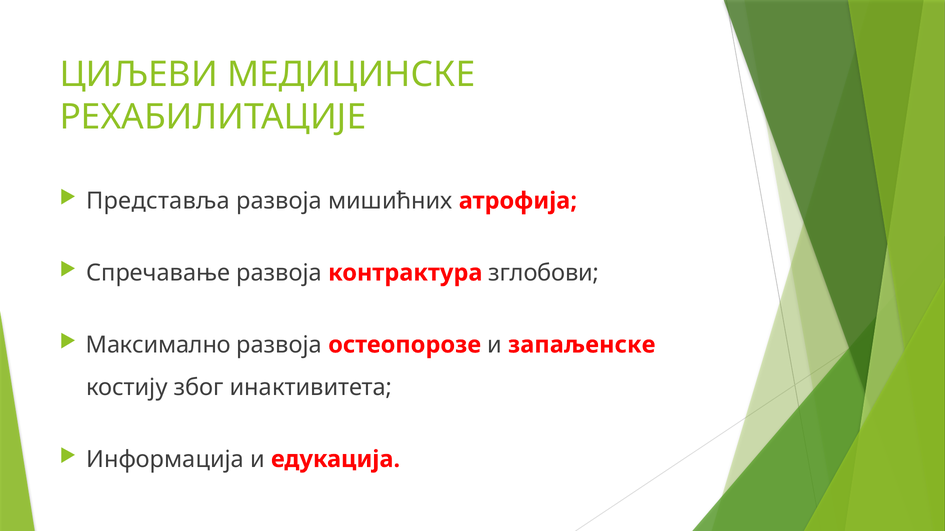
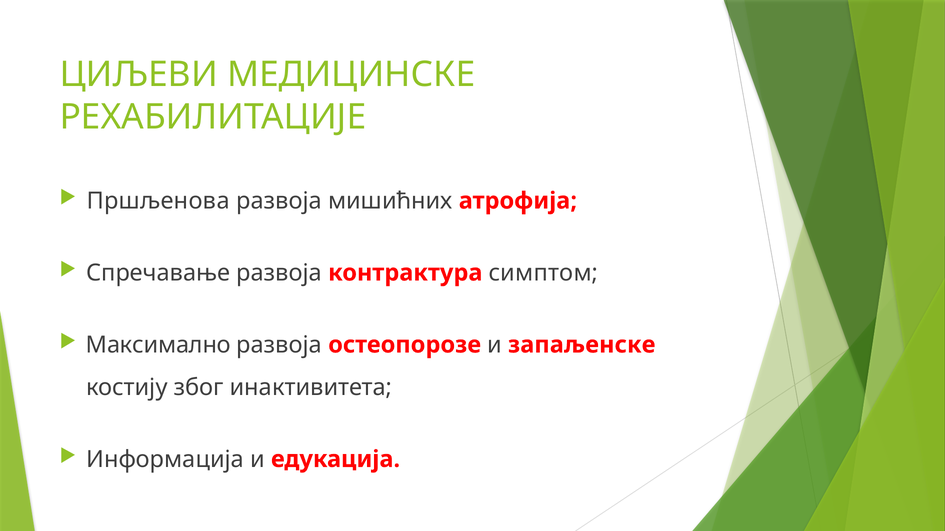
Представља: Представља -> Пршљенова (158, 201)
зглобови: зглобови -> симптом (543, 273)
